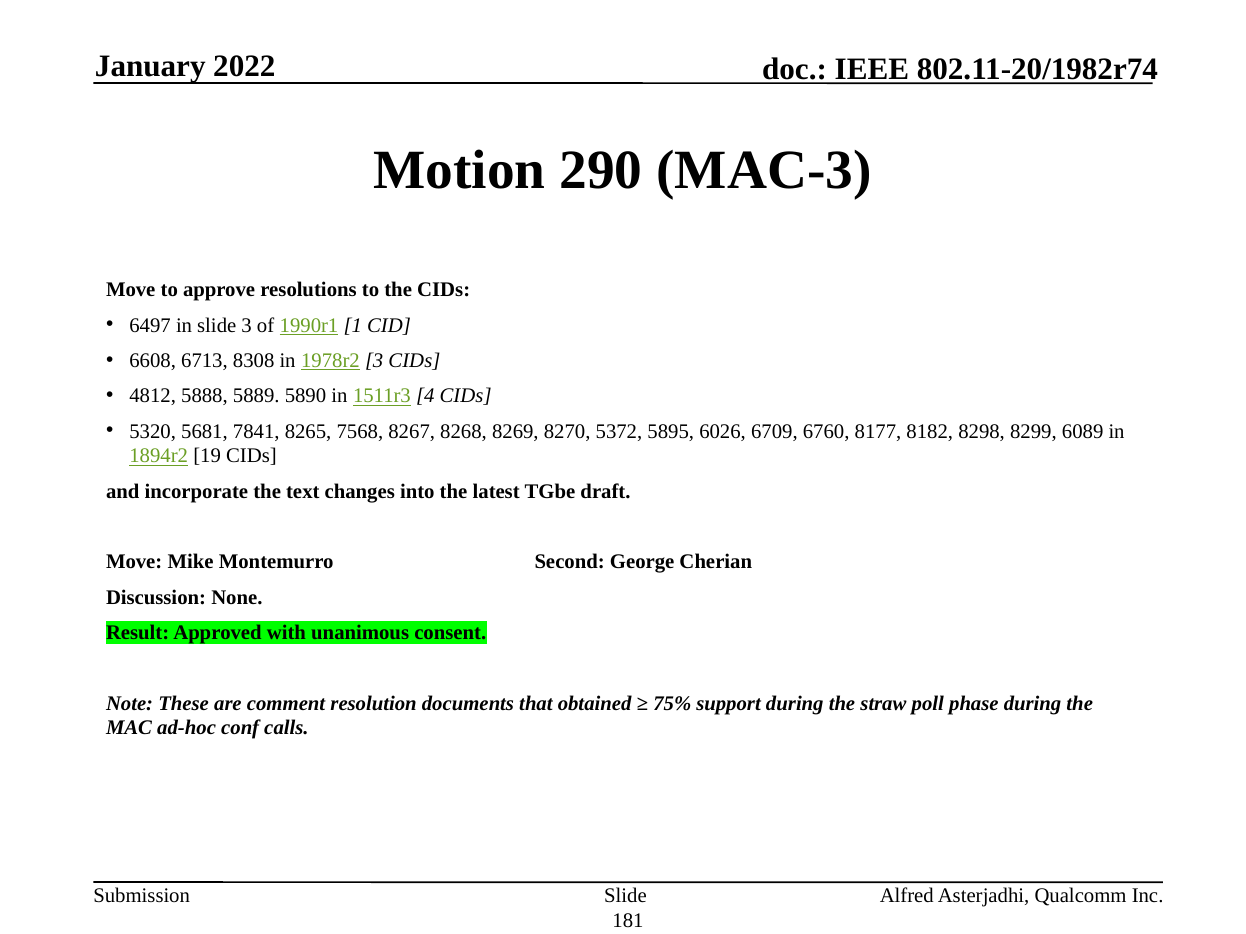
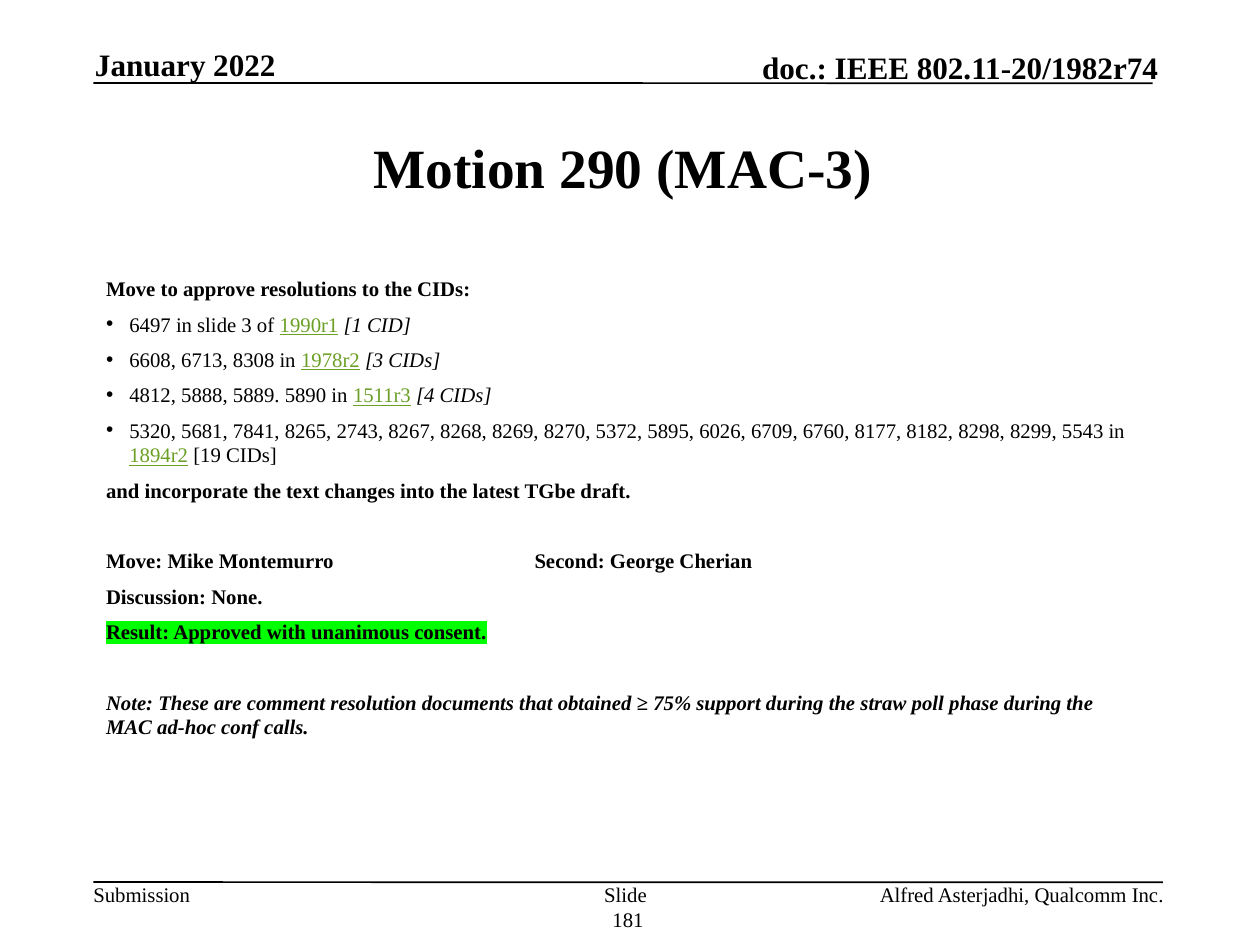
7568: 7568 -> 2743 (360, 431)
6089: 6089 -> 5543 (1083, 431)
